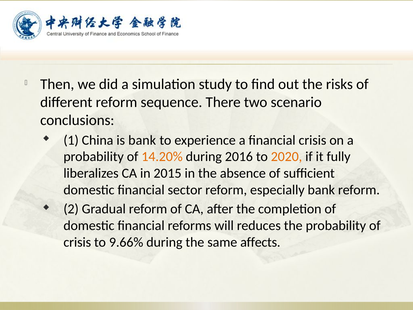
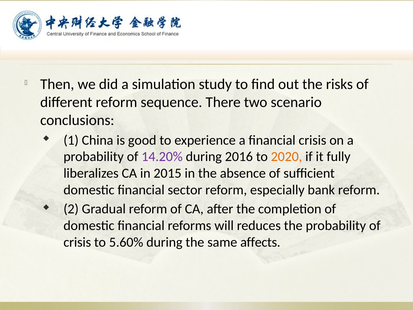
is bank: bank -> good (142, 140)
14.20% colour: orange -> purple (162, 157)
9.66%: 9.66% -> 5.60% (126, 242)
